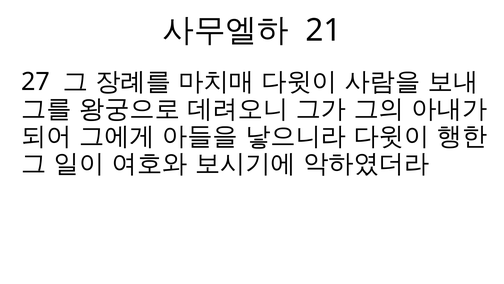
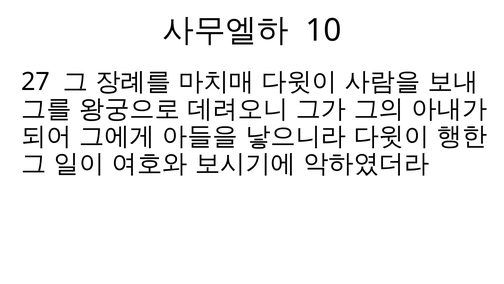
21: 21 -> 10 (323, 30)
